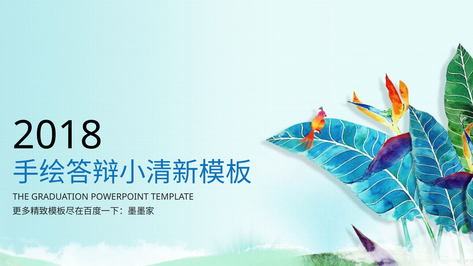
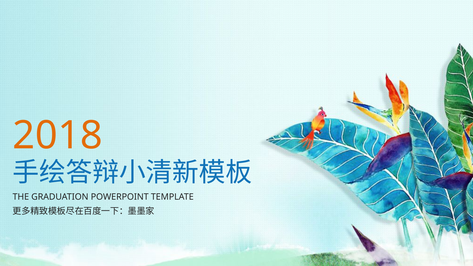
2018 colour: black -> orange (58, 135)
